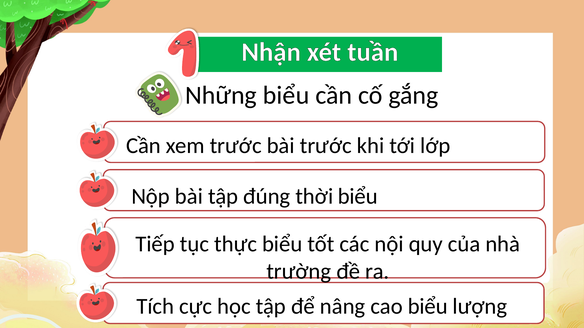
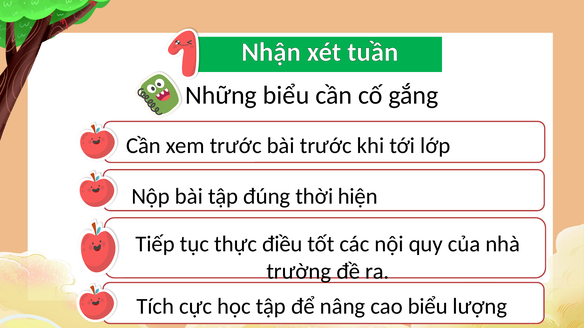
thời biểu: biểu -> hiện (358, 197)
thực biểu: biểu -> điều (282, 245)
